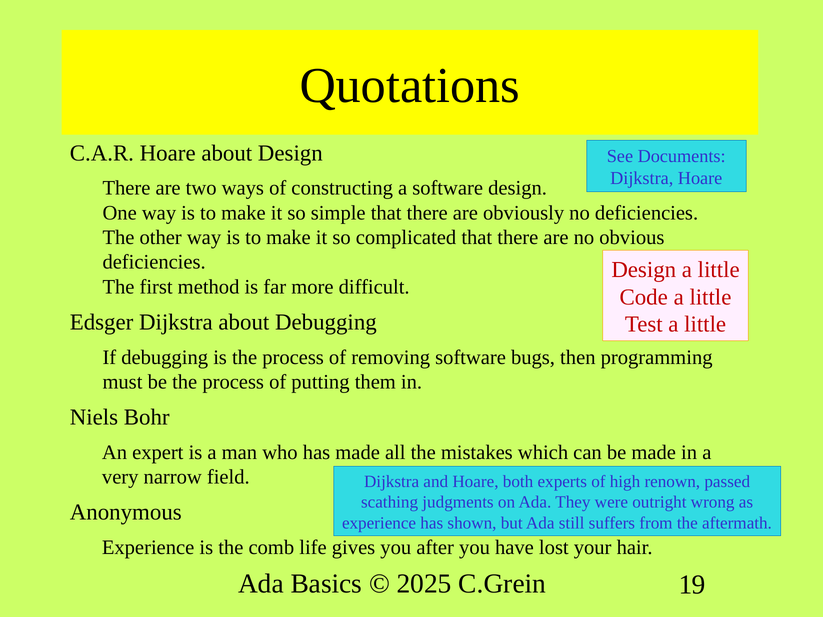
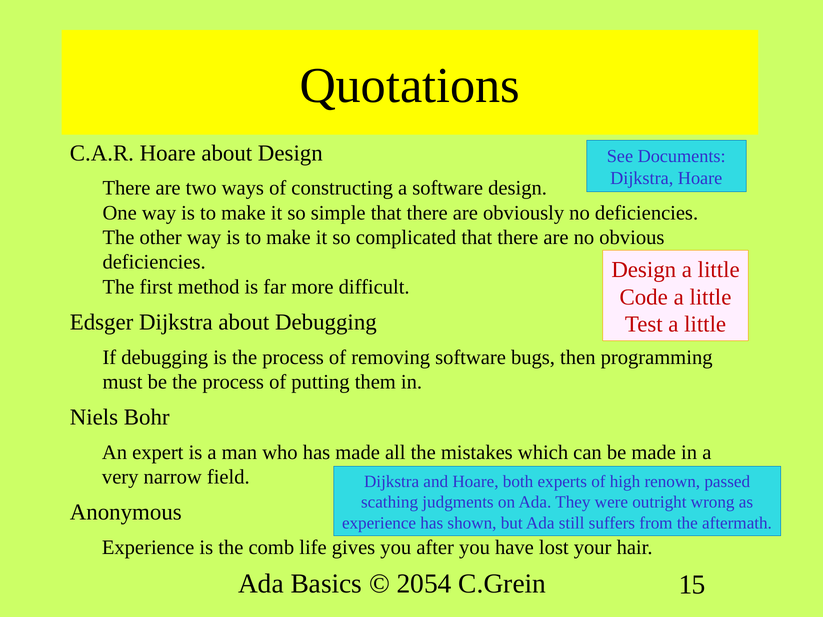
2025: 2025 -> 2054 (424, 584)
19: 19 -> 15 (692, 585)
